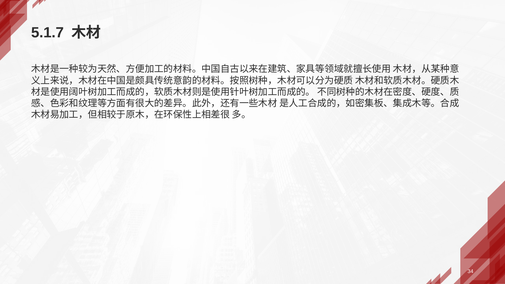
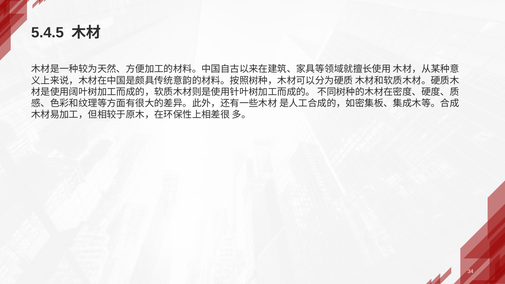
5.1.7: 5.1.7 -> 5.4.5 (47, 33)
